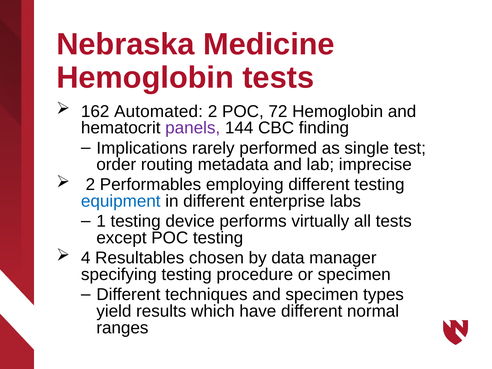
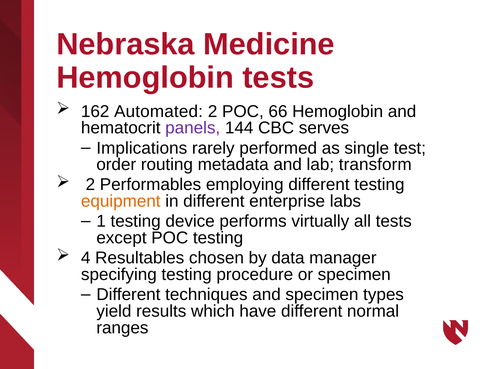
72: 72 -> 66 (278, 111)
finding: finding -> serves (324, 128)
imprecise: imprecise -> transform (375, 165)
equipment colour: blue -> orange (121, 201)
